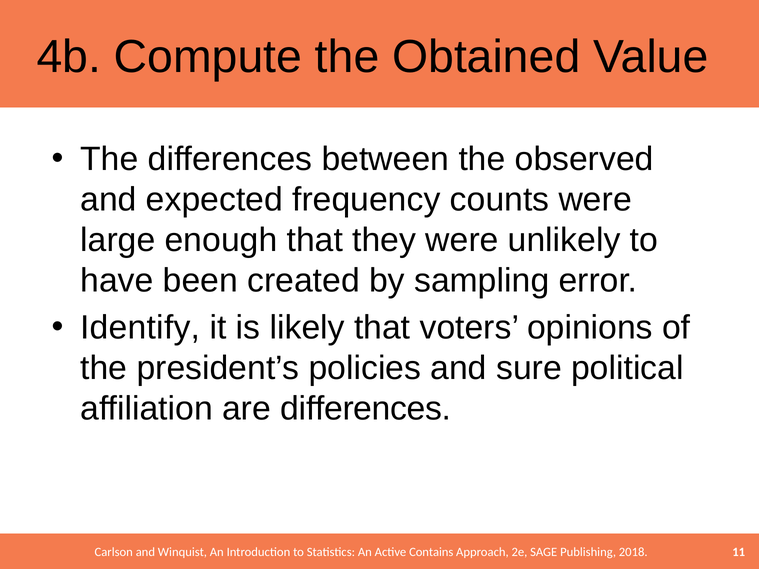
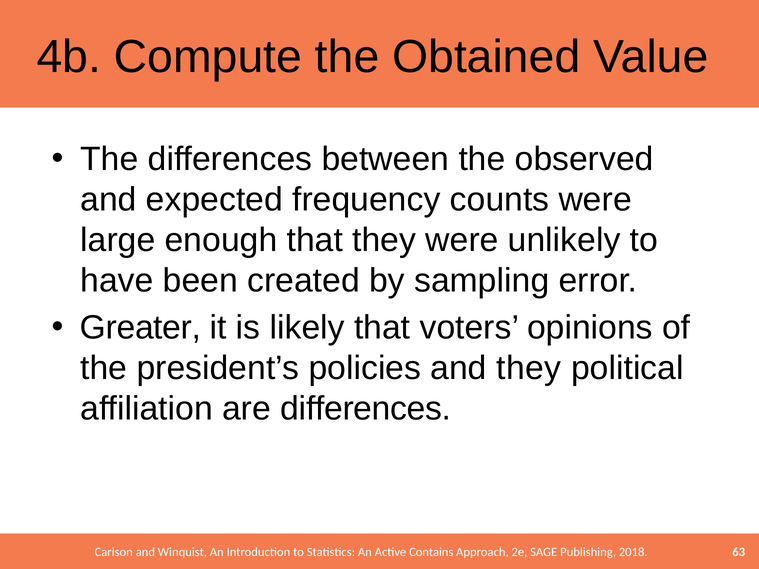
Identify: Identify -> Greater (140, 328)
and sure: sure -> they (529, 368)
11: 11 -> 63 (739, 552)
